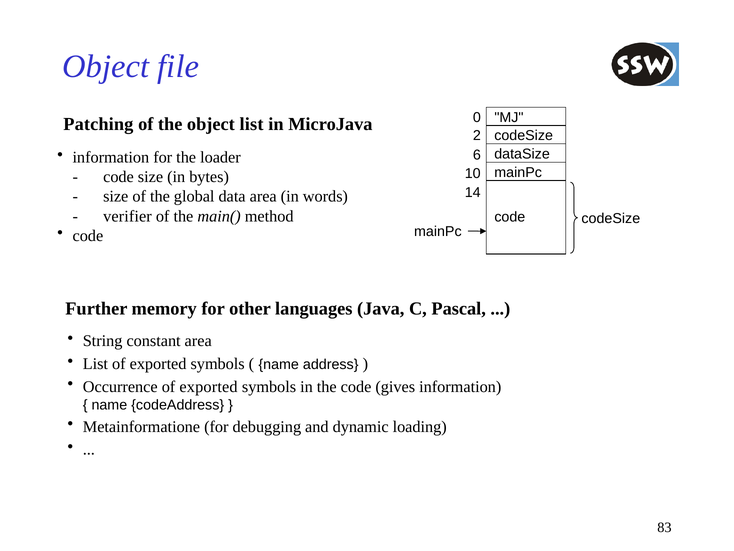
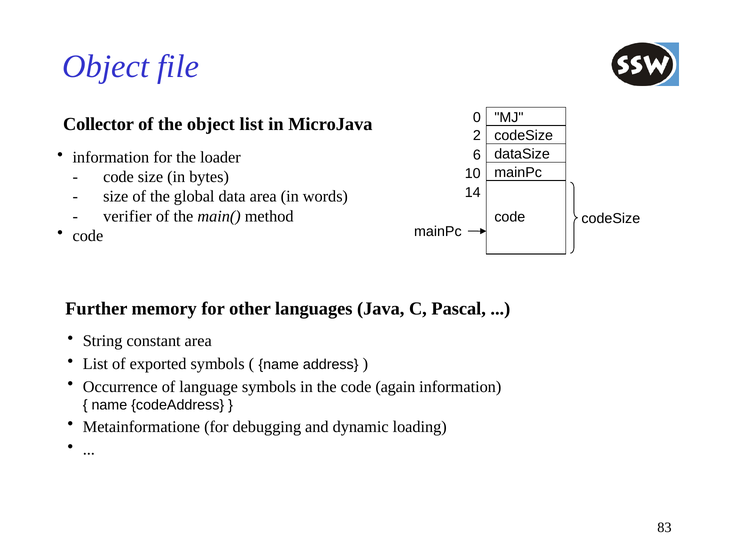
Patching: Patching -> Collector (99, 124)
Occurrence of exported: exported -> language (209, 386)
gives: gives -> again (395, 386)
